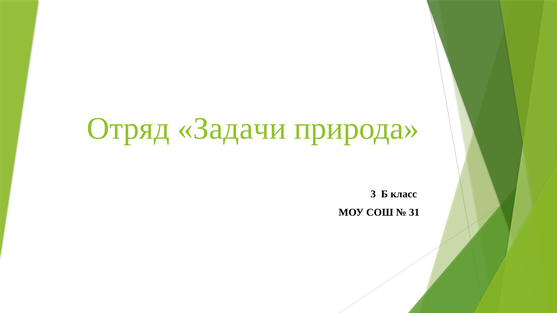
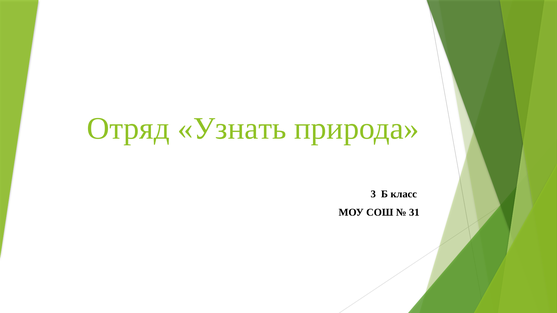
Задачи: Задачи -> Узнать (232, 129)
